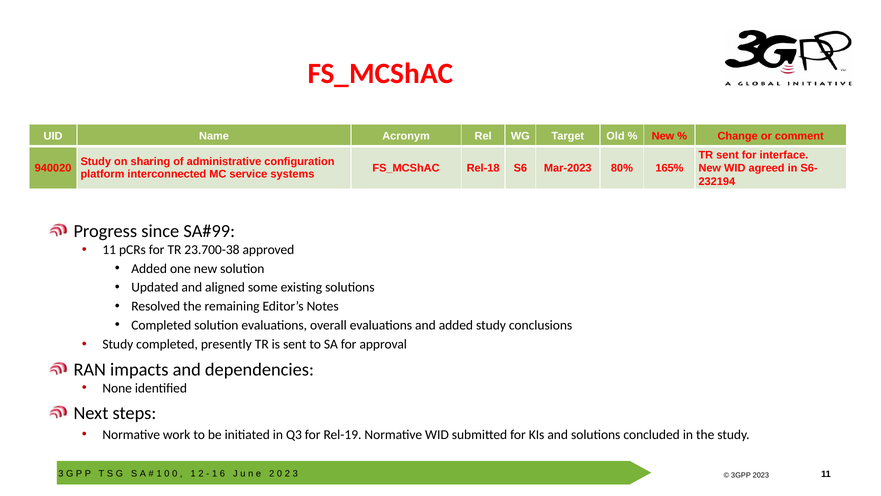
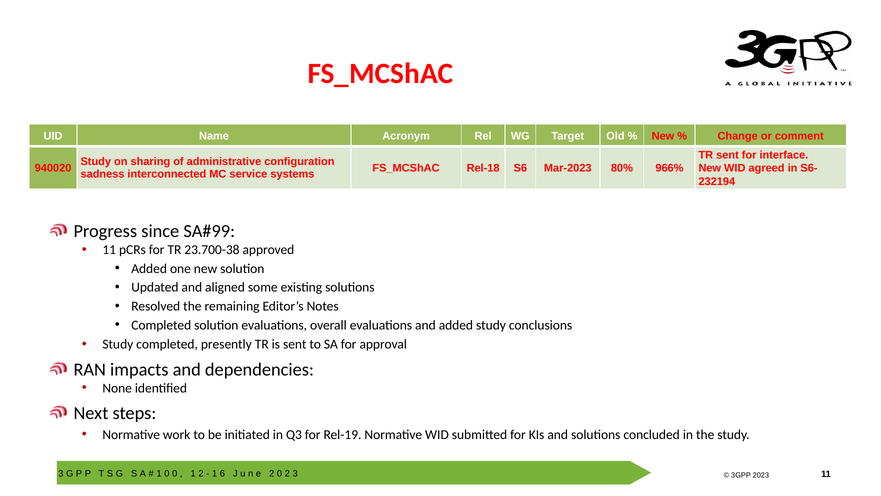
165%: 165% -> 966% (669, 168)
platform: platform -> sadness (103, 174)
